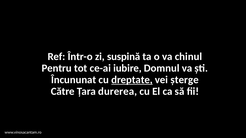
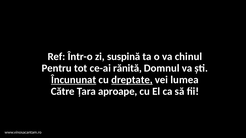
iubire: iubire -> rănită (128, 68)
Încununat underline: none -> present (74, 80)
șterge: șterge -> lumea (185, 80)
durerea: durerea -> aproape (118, 92)
